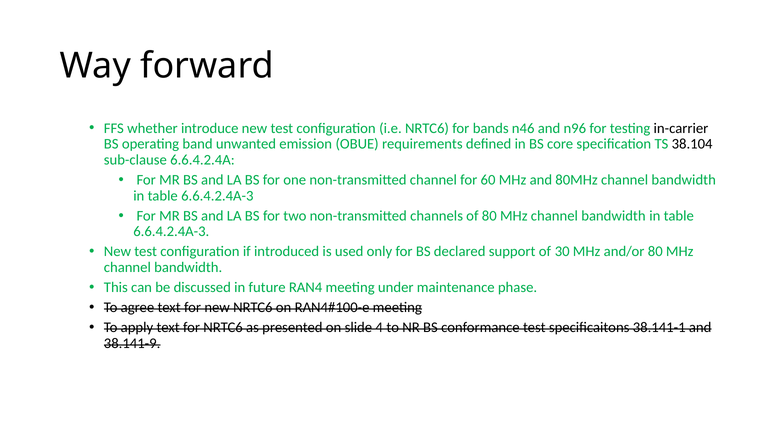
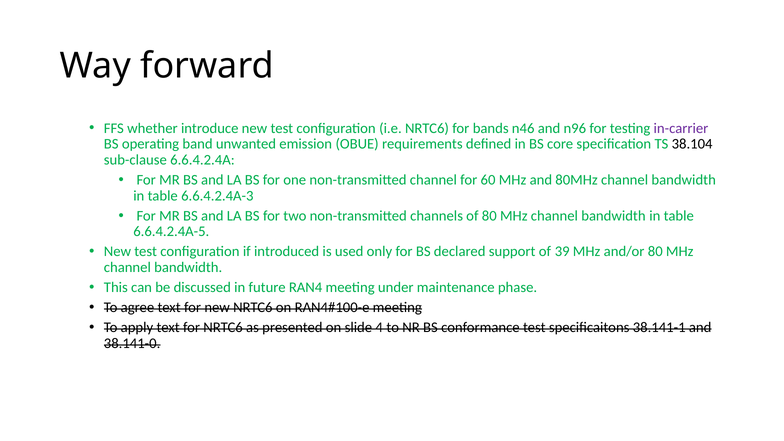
in-carrier colour: black -> purple (681, 128)
6.6.4.2.4A-3: 6.6.4.2.4A-3 -> 6.6.4.2.4A-5 (171, 232)
30: 30 -> 39 (562, 252)
38.141-9: 38.141-9 -> 38.141-0 (132, 343)
